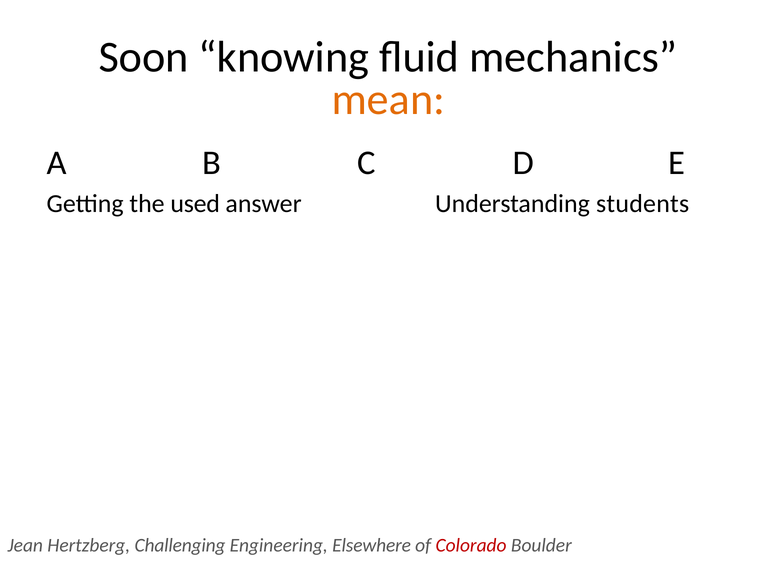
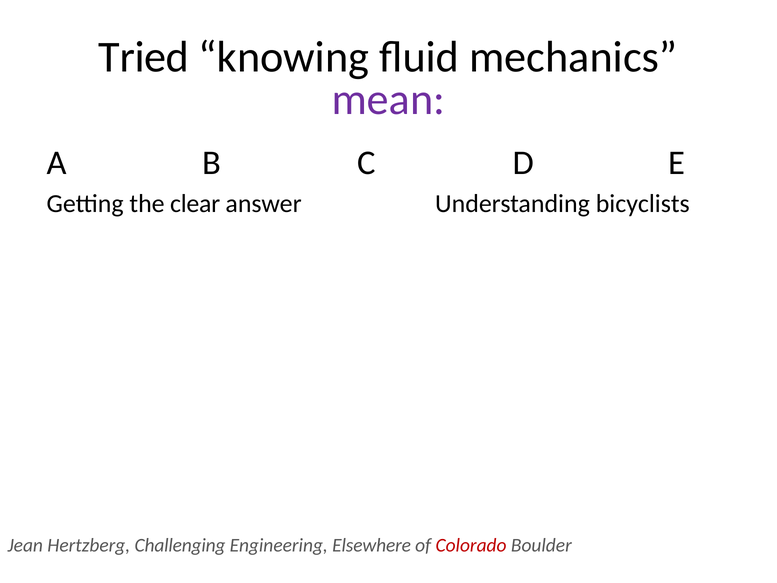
Soon: Soon -> Tried (144, 57)
mean colour: orange -> purple (388, 100)
used: used -> clear (195, 204)
students: students -> bicyclists (643, 204)
